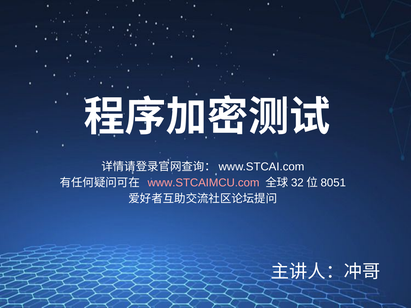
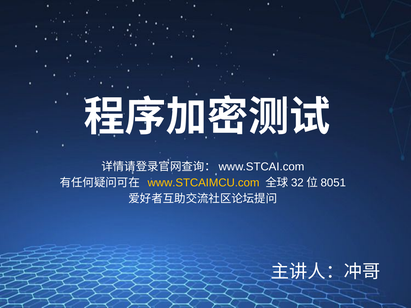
www.STCAIMCU.com colour: pink -> yellow (204, 183)
